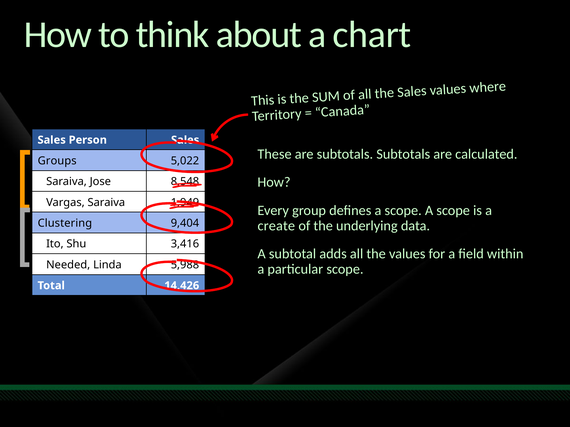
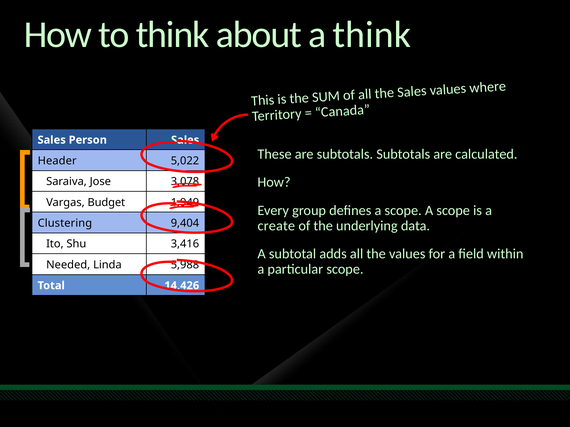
a chart: chart -> think (372, 35)
Groups: Groups -> Header (57, 161)
8,548: 8,548 -> 3,078 (185, 182)
Vargas Saraiva: Saraiva -> Budget (106, 203)
